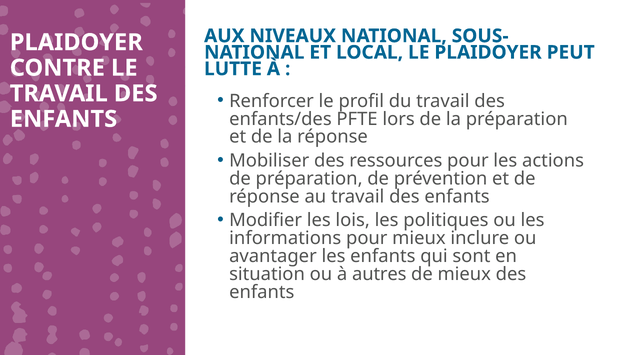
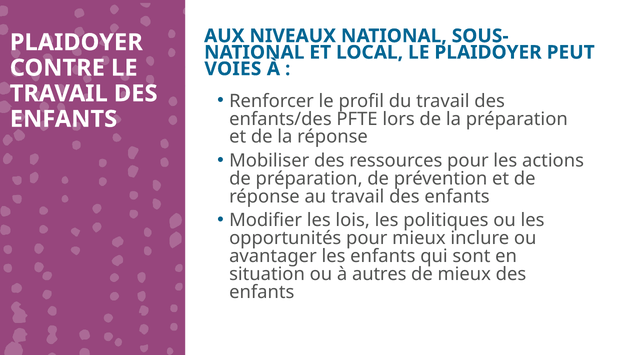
LUTTE: LUTTE -> VOIES (233, 69)
informations: informations -> opportunités (285, 239)
